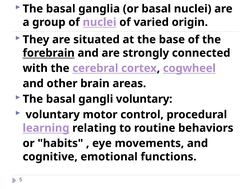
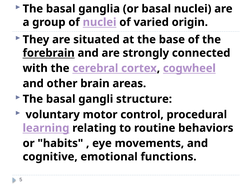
gangli voluntary: voluntary -> structure (144, 99)
